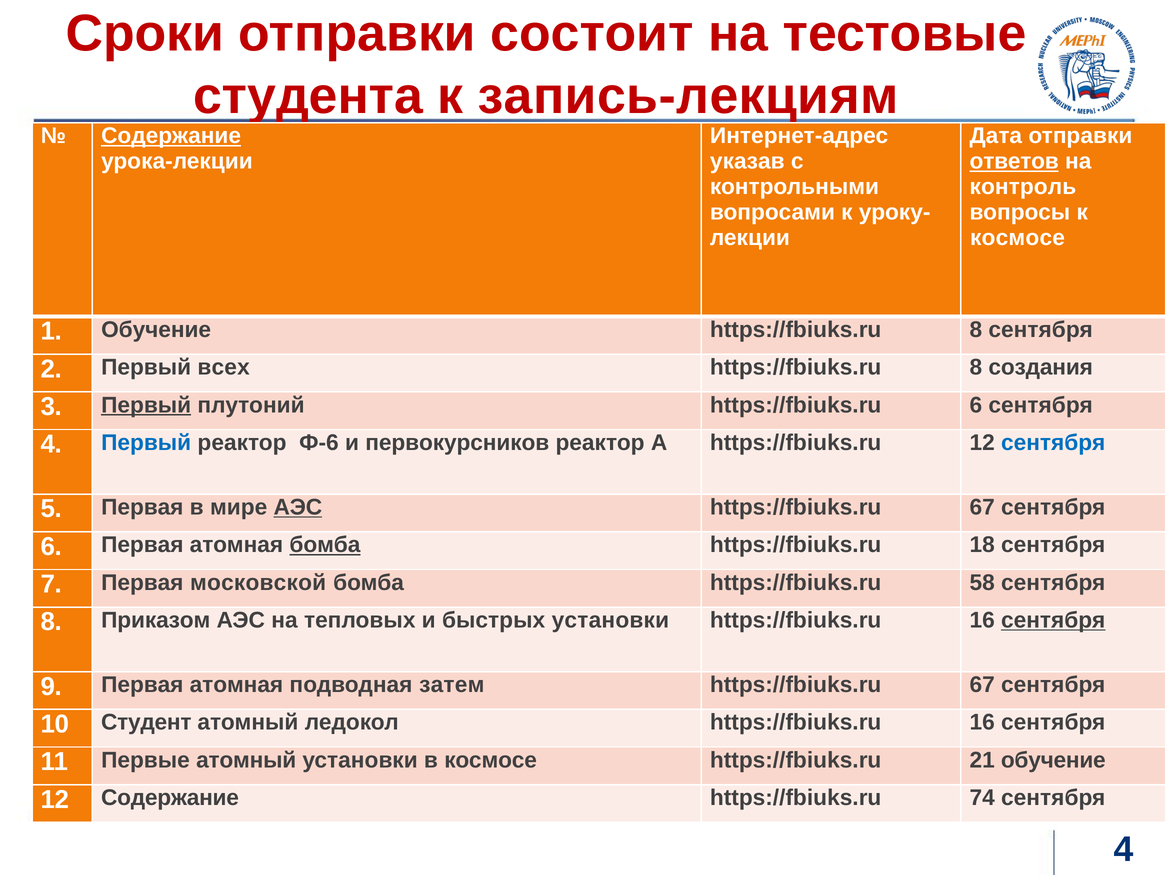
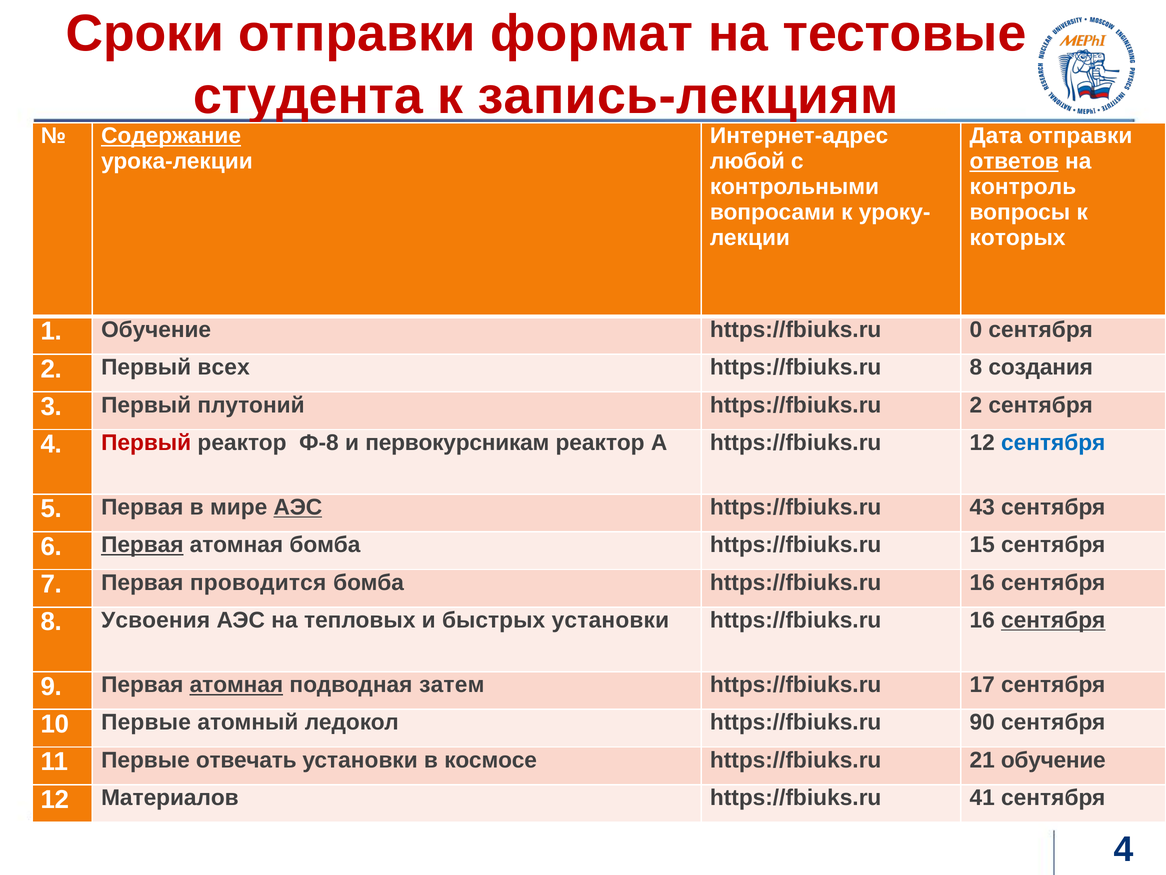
состоит: состоит -> формат (592, 34)
указав: указав -> любой (747, 161)
космосе: космосе -> которых (1018, 238)
8: 8 -> 0 (976, 330)
Первый underline: present -> none (146, 405)
https://fbiuks.ru 6: 6 -> 2 (976, 405)
Первый colour: blue -> red (146, 442)
Ф-6: Ф-6 -> Ф-8 (319, 442)
первокурсников: первокурсников -> первокурсникам (457, 442)
67: 67 -> 43 (982, 507)
Первая underline: none -> present (142, 545)
бомба underline: present -> none (325, 545)
18: 18 -> 15 (982, 545)
московской: московской -> проводится (258, 582)
бомба https://fbiuks.ru 58: 58 -> 16 (982, 582)
Приказом: Приказом -> Усвоения (156, 620)
атомная underline: none -> present (236, 684)
67: 67 -> 17 (982, 684)
10 Студент: Студент -> Первые (146, 722)
ледокол https://fbiuks.ru 16: 16 -> 90 (982, 722)
Первые атомный: атомный -> отвечать (246, 760)
12 Содержание: Содержание -> Материалов (170, 797)
74: 74 -> 41 (982, 797)
